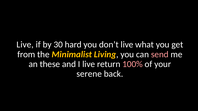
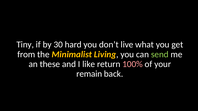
Live: Live -> Tiny (25, 45)
send colour: pink -> light green (160, 54)
I live: live -> like (89, 64)
serene: serene -> remain (89, 74)
